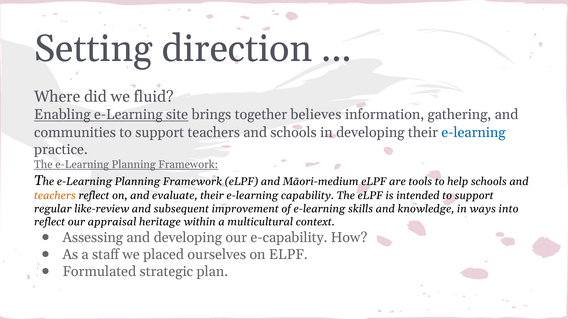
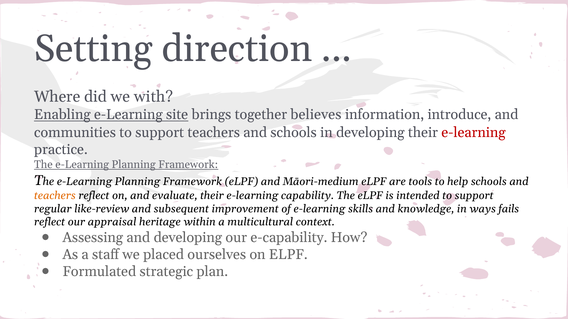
fluid: fluid -> with (154, 97)
gathering: gathering -> introduce (459, 115)
e-learning colour: blue -> red (473, 133)
into: into -> fails (509, 209)
